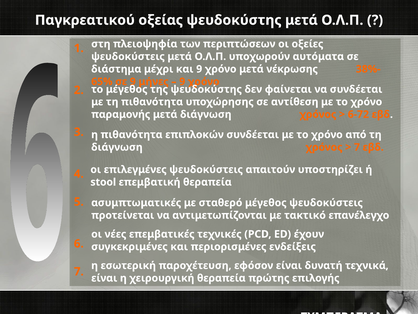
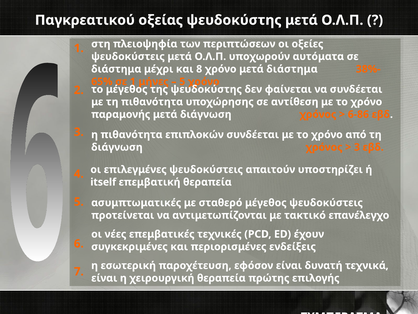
και 9: 9 -> 8 (199, 69)
μετά νέκρωσης: νέκρωσης -> διάστημα (292, 69)
σε 9: 9 -> 1 (133, 82)
9: 9 -> 5 (182, 82)
6-72: 6-72 -> 6-86 (358, 114)
7: 7 -> 3 (357, 147)
stool: stool -> itself (103, 182)
